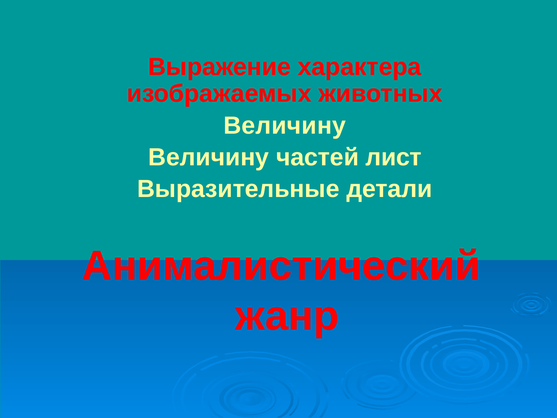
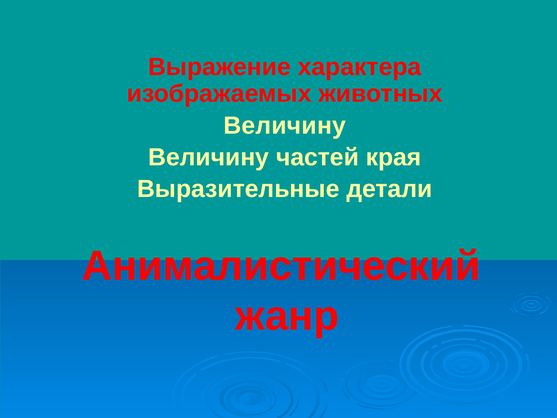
лист: лист -> края (394, 157)
